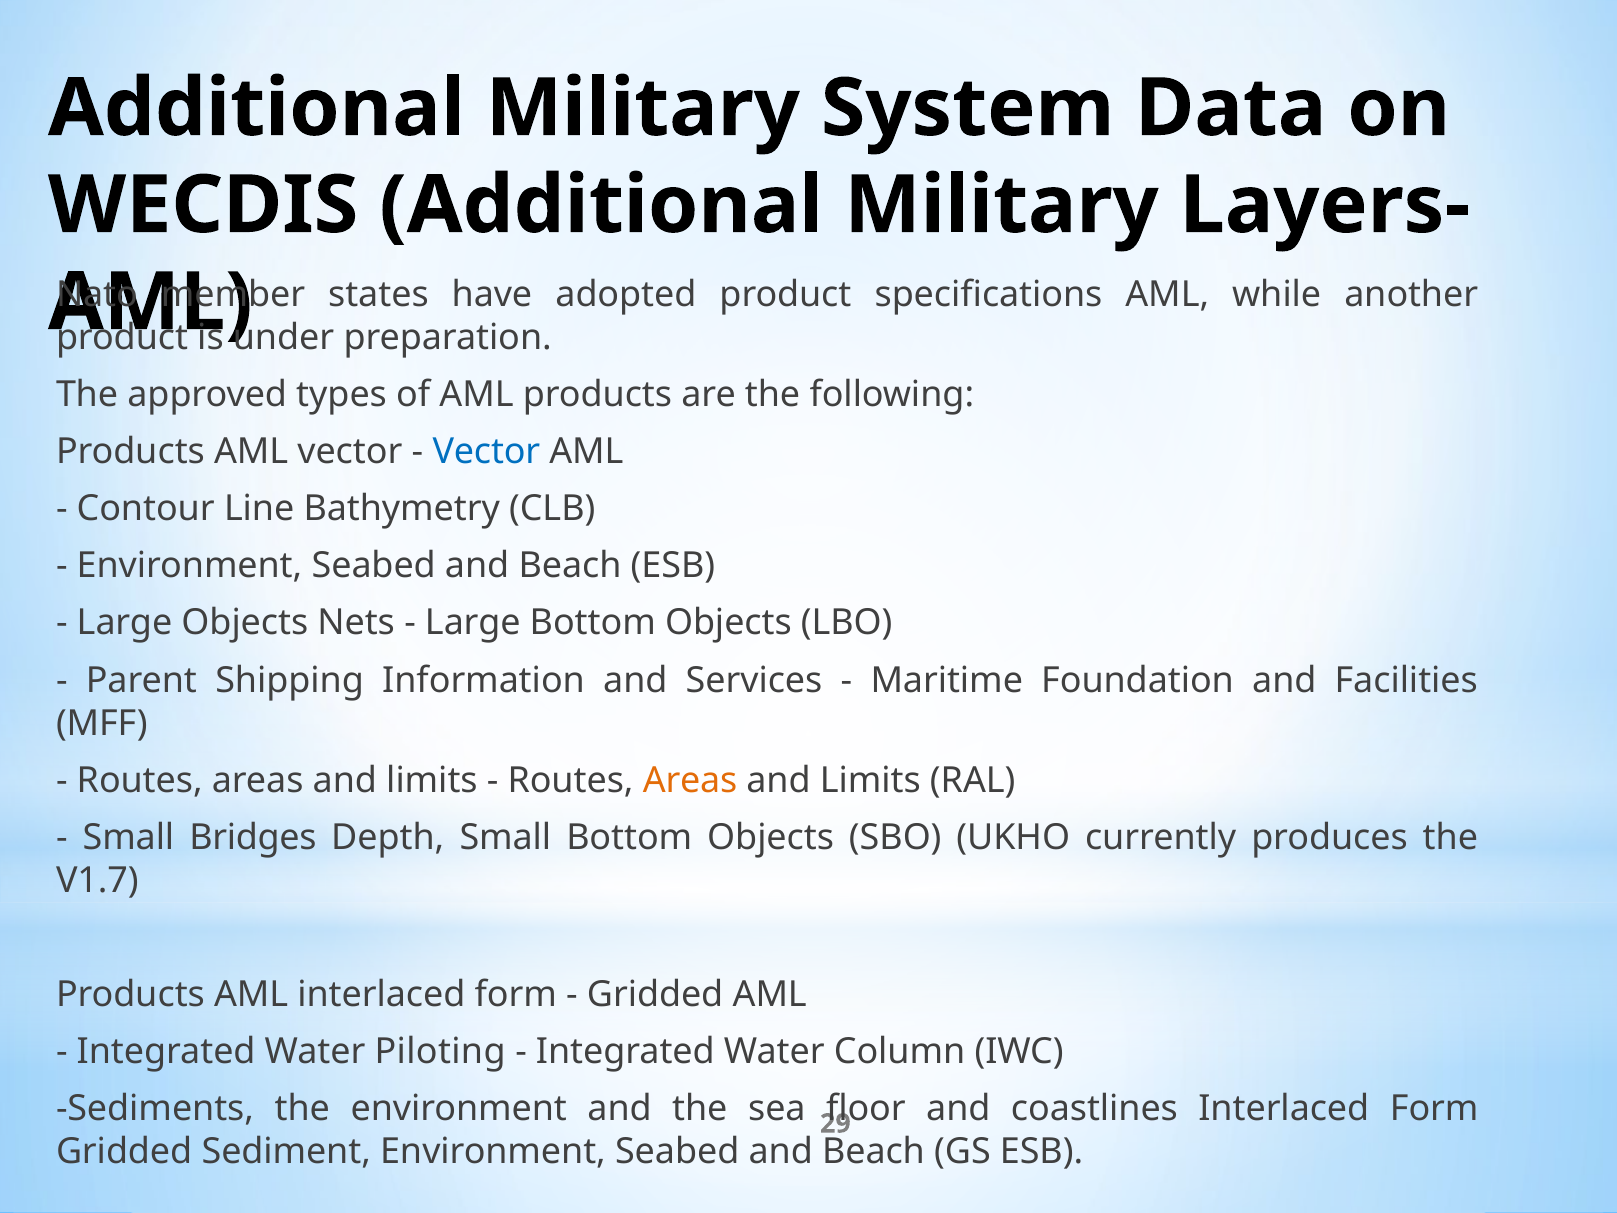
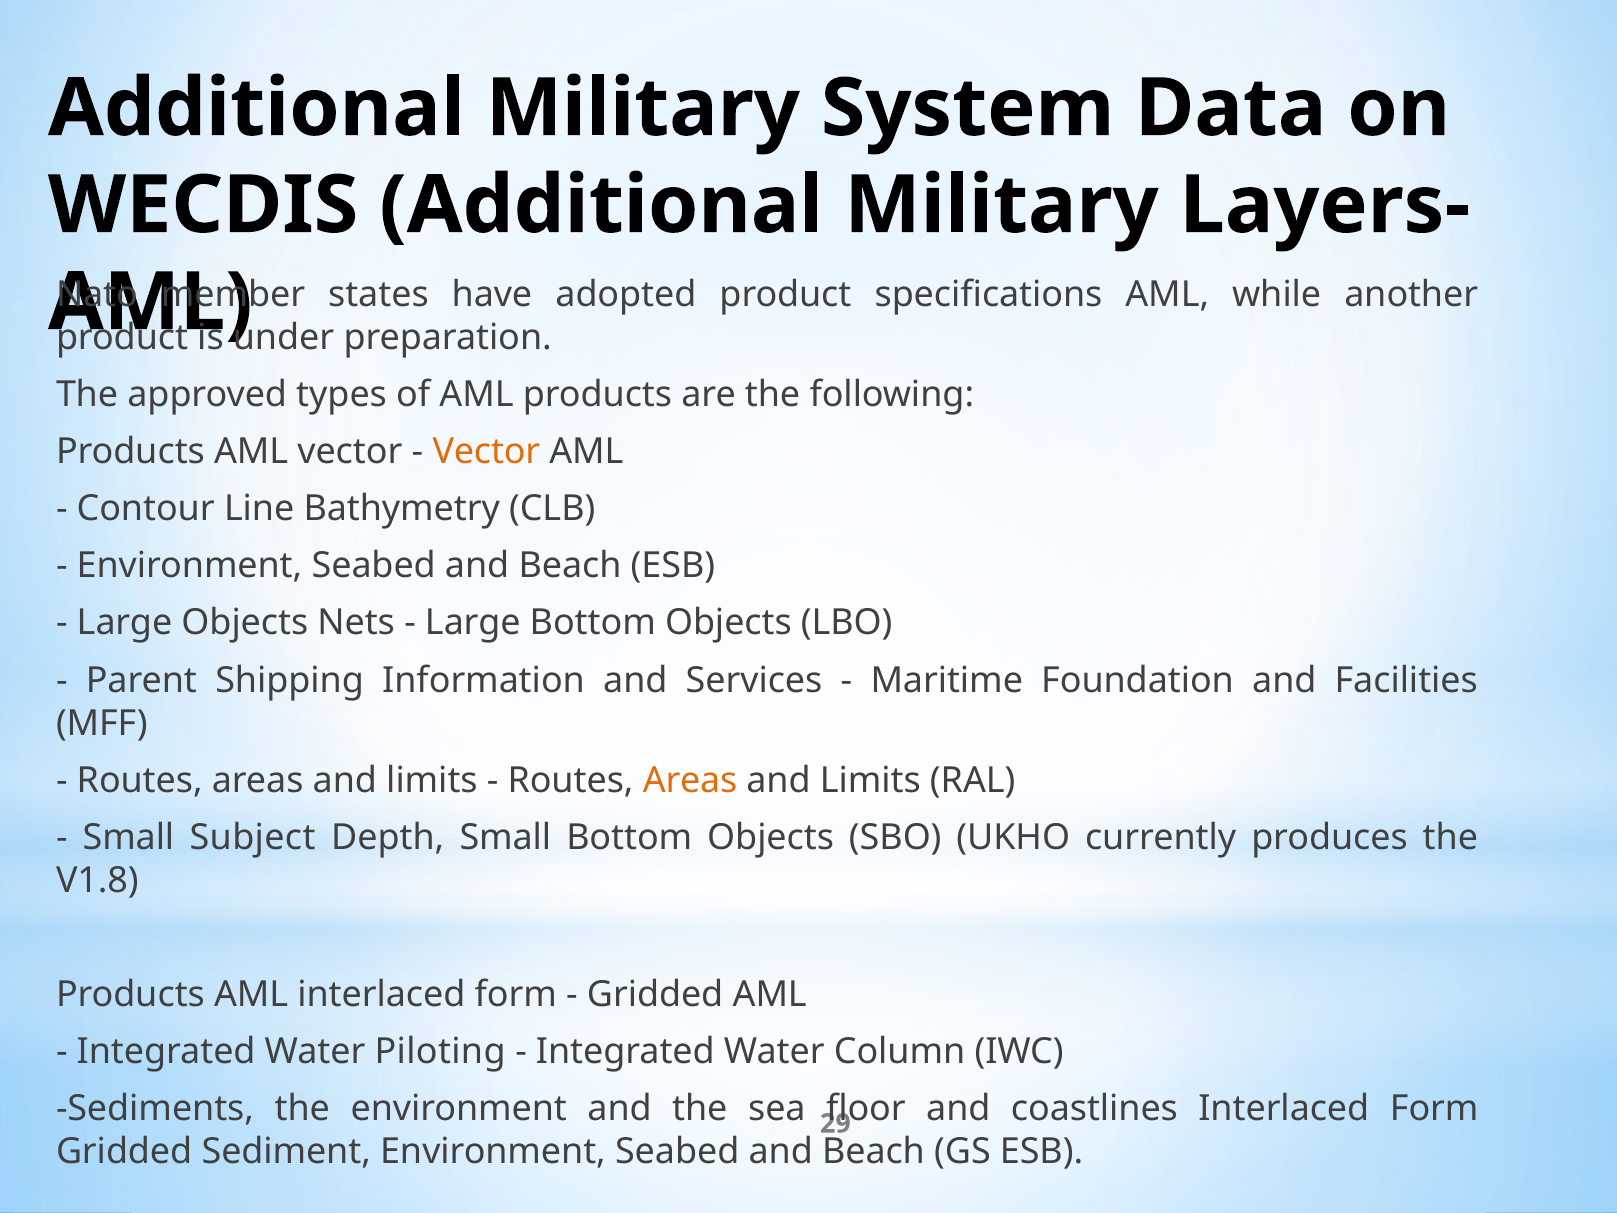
Vector colour: blue -> orange (486, 452)
Bridges: Bridges -> Subject (253, 837)
V1.7: V1.7 -> V1.8 (97, 880)
